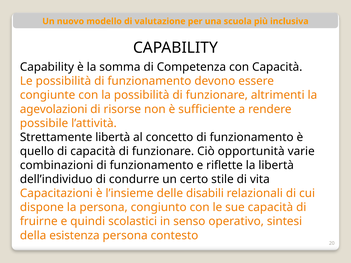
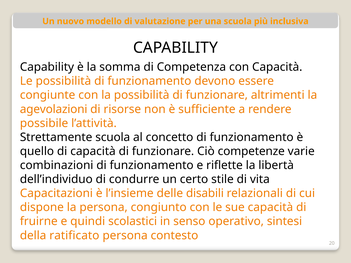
Strettamente libertà: libertà -> scuola (113, 137)
opportunità: opportunità -> competenze (251, 151)
esistenza: esistenza -> ratificato (74, 236)
